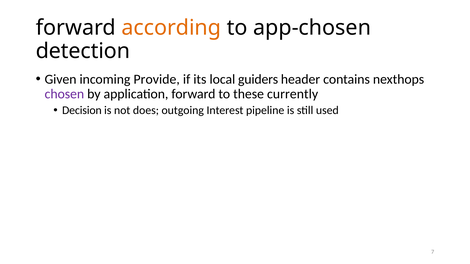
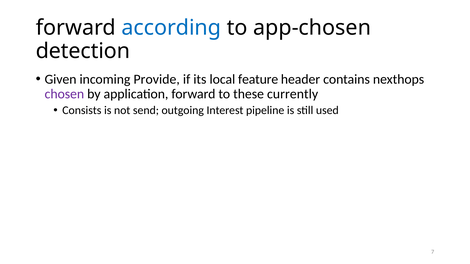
according colour: orange -> blue (171, 28)
guiders: guiders -> feature (258, 79)
Decision: Decision -> Consists (82, 110)
does: does -> send (146, 110)
